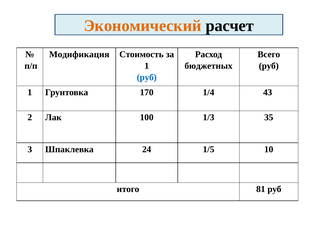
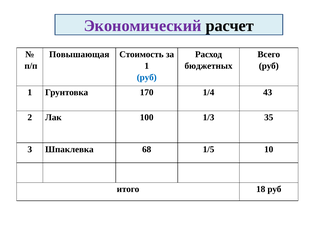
Экономический colour: orange -> purple (143, 26)
Модификация: Модификация -> Повышающая (79, 54)
24: 24 -> 68 (147, 149)
81: 81 -> 18 (261, 189)
